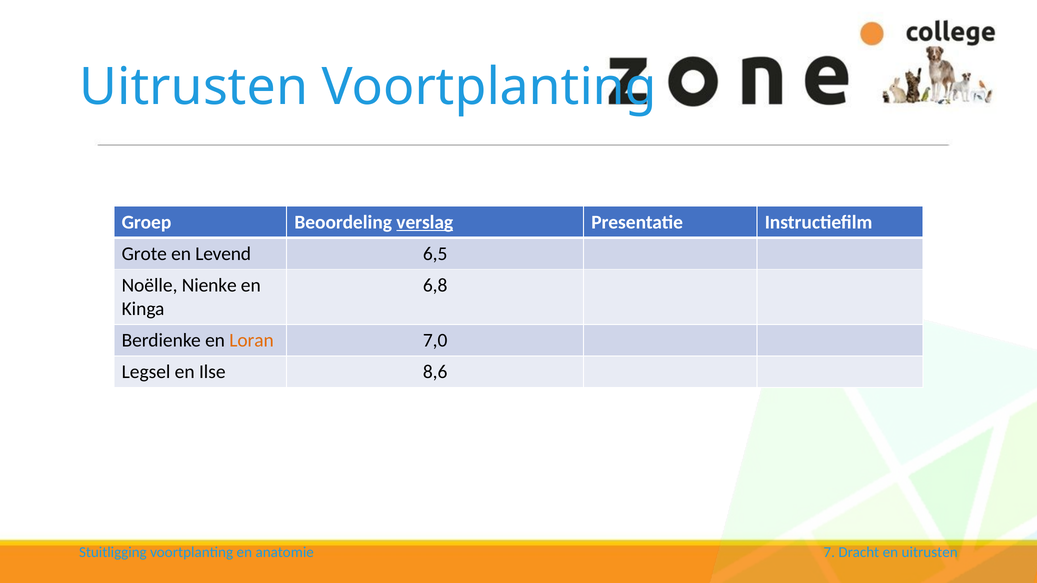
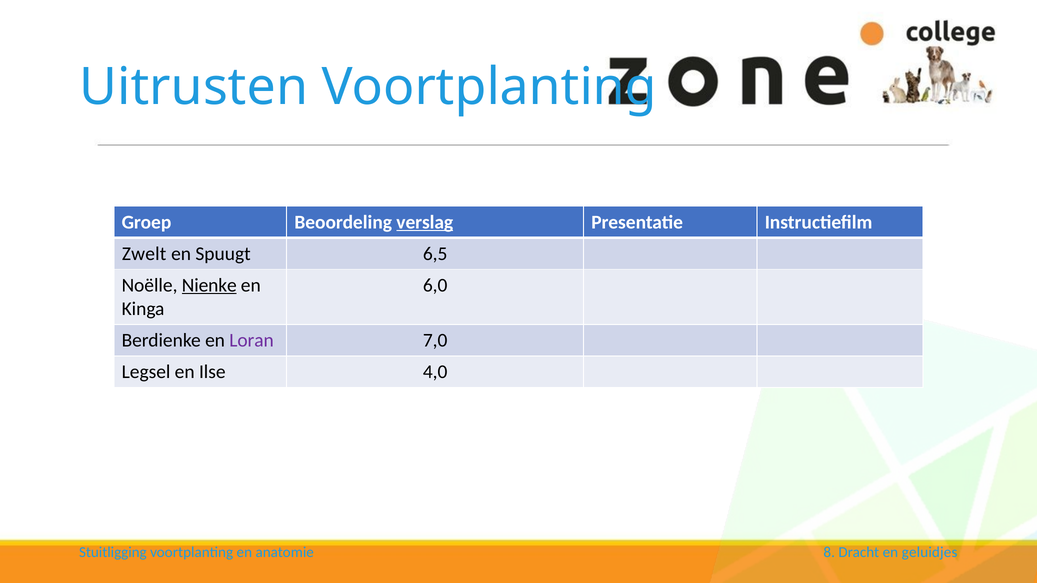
Grote: Grote -> Zwelt (144, 254)
Levend: Levend -> Spuugt (223, 254)
Nienke underline: none -> present (209, 285)
6,8: 6,8 -> 6,0 (435, 285)
Loran colour: orange -> purple (252, 341)
8,6: 8,6 -> 4,0 (435, 372)
7: 7 -> 8 (829, 553)
en uitrusten: uitrusten -> geluidjes (930, 553)
